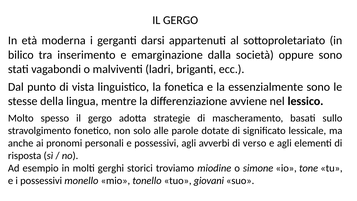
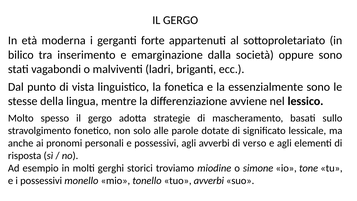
darsi: darsi -> forte (153, 41)
tuo giovani: giovani -> avverbi (209, 181)
